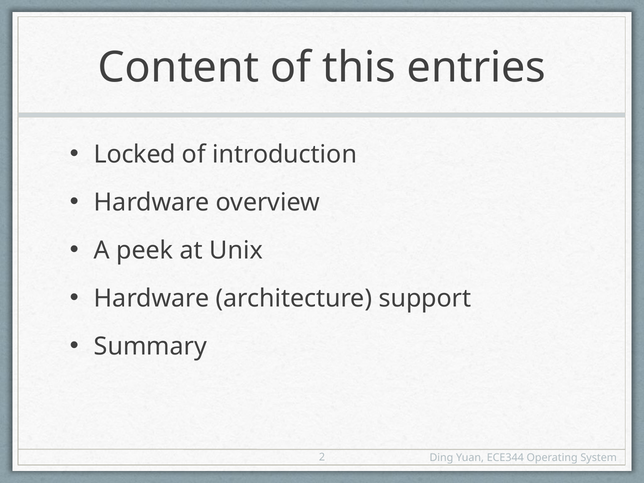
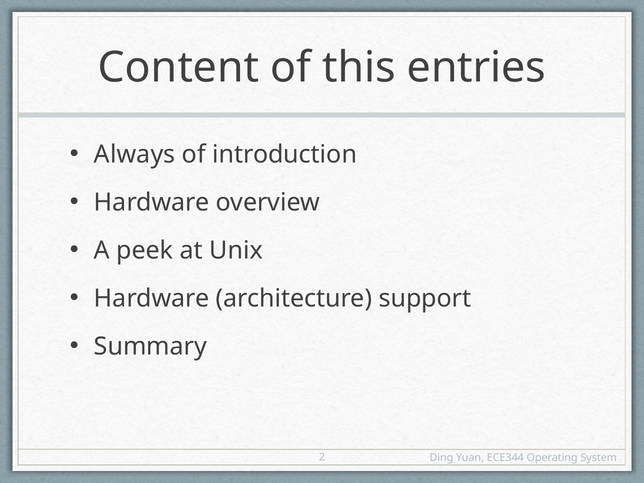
Locked: Locked -> Always (135, 154)
